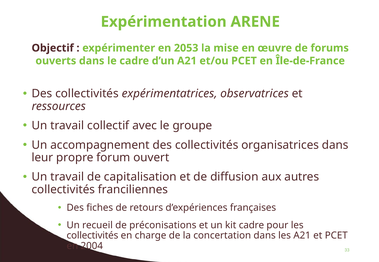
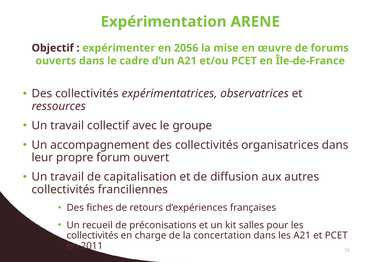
2053: 2053 -> 2056 (186, 48)
kit cadre: cadre -> salles (251, 225)
2004: 2004 -> 2011 (92, 246)
